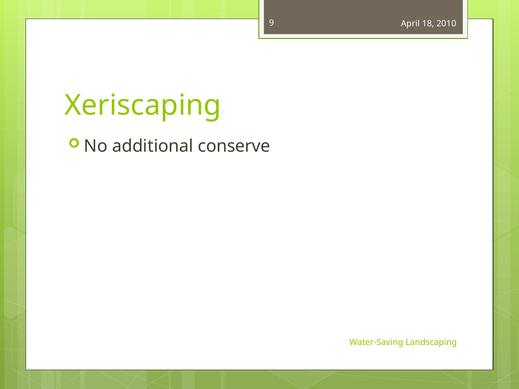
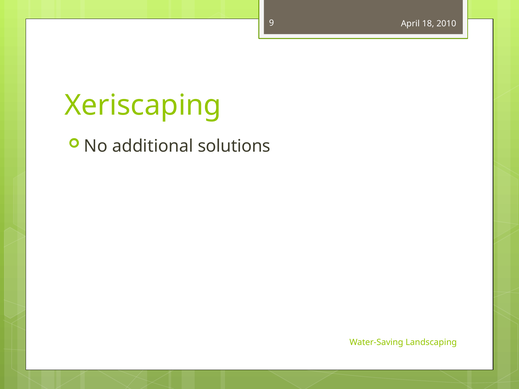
conserve: conserve -> solutions (234, 146)
